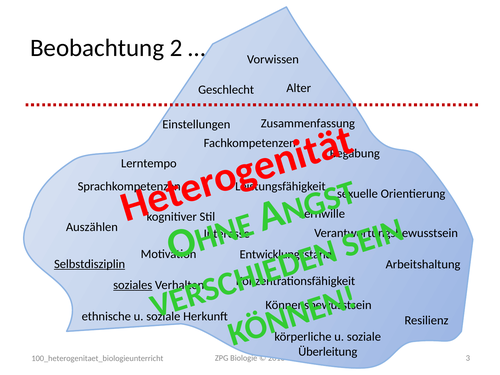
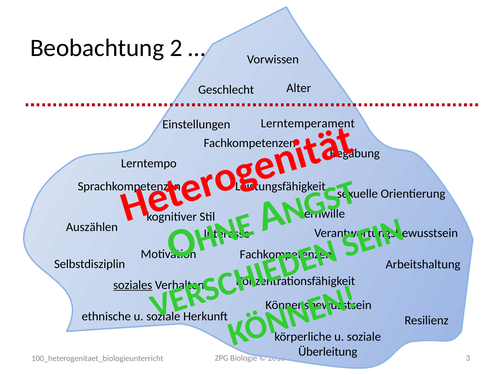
Zusammenfassung: Zusammenfassung -> Lerntemperament (308, 124)
Entwicklungsstand: Entwicklungsstand -> Fachkompetenzen (286, 254)
Selbstdisziplin underline: present -> none (90, 264)
